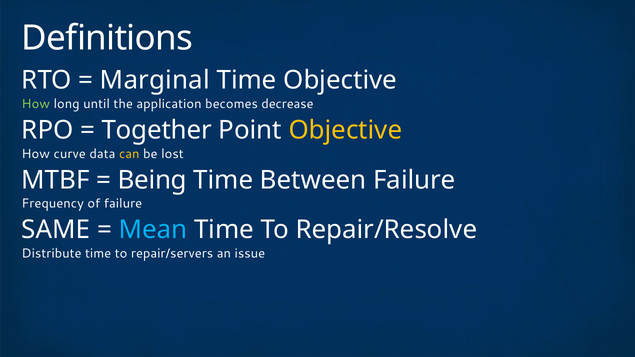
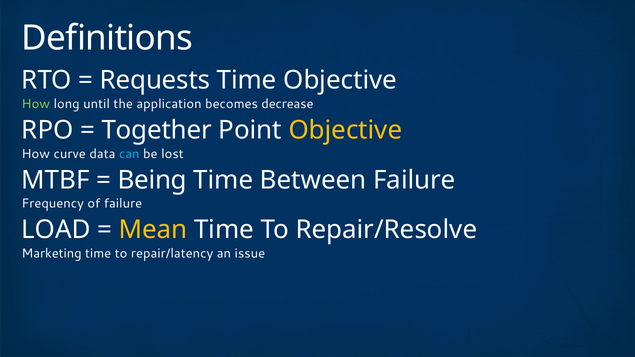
Marginal: Marginal -> Requests (155, 80)
can colour: yellow -> light blue (129, 154)
SAME: SAME -> LOAD (56, 230)
Mean colour: light blue -> yellow (153, 230)
Distribute: Distribute -> Marketing (52, 254)
repair/servers: repair/servers -> repair/latency (172, 254)
